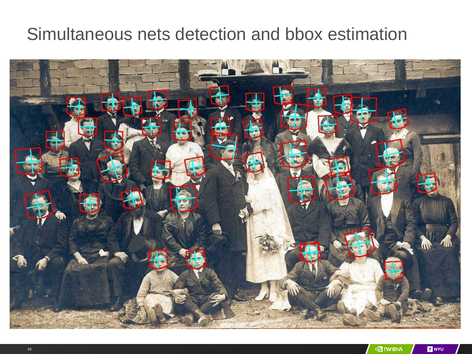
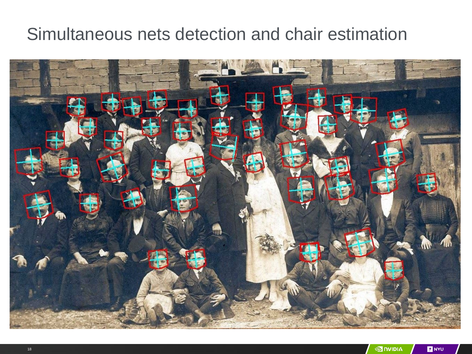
bbox: bbox -> chair (304, 35)
